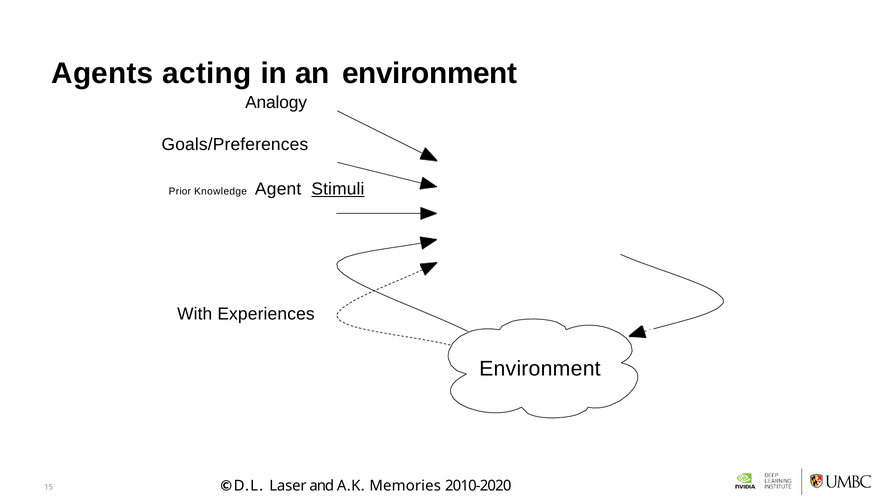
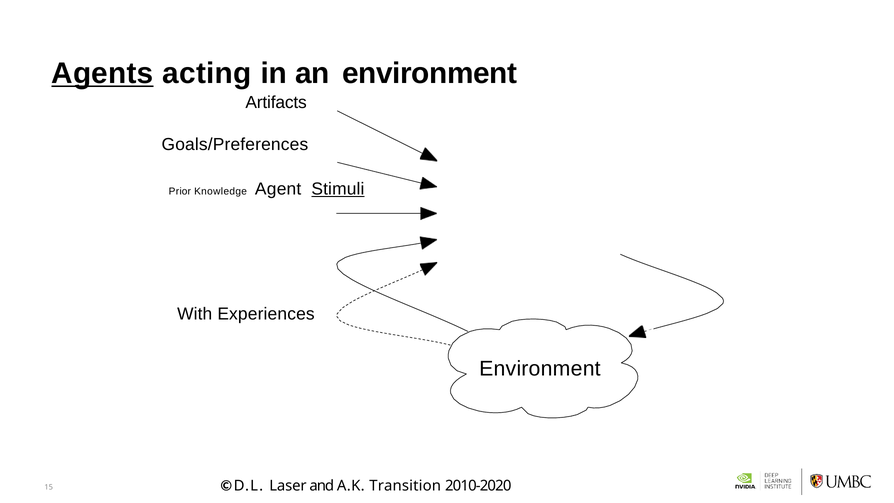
Agents underline: none -> present (102, 73)
Analogy: Analogy -> Artifacts (276, 102)
Memories: Memories -> Transition (405, 486)
